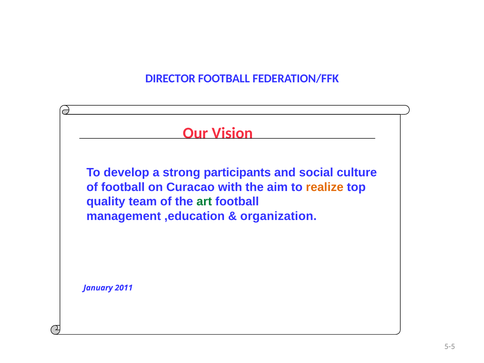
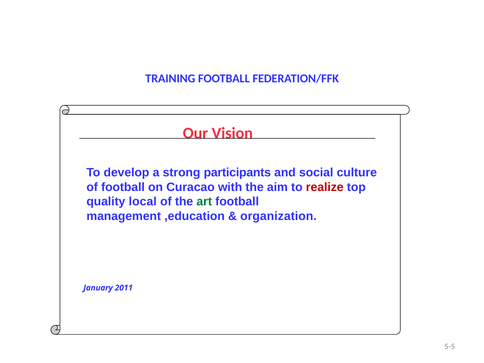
DIRECTOR: DIRECTOR -> TRAINING (170, 78)
realize colour: orange -> red (325, 187)
team: team -> local (143, 202)
